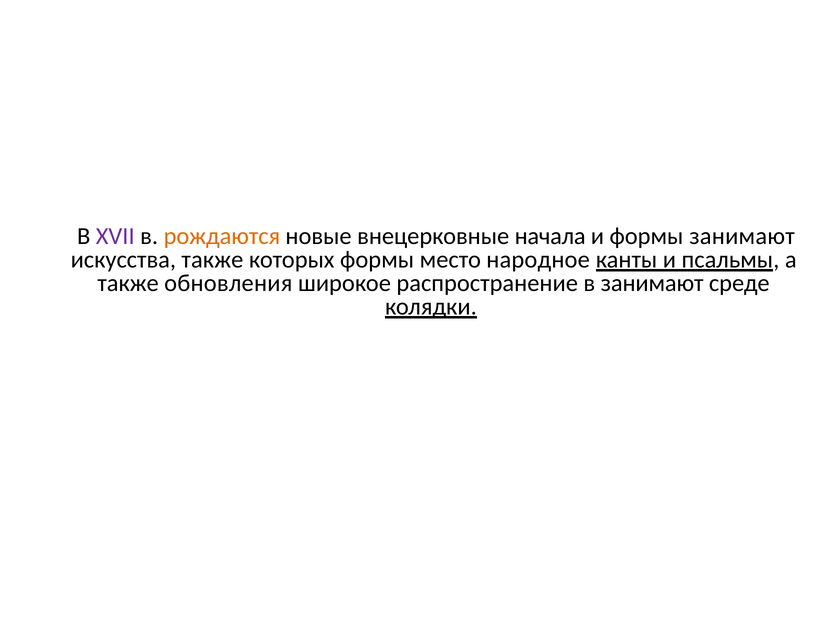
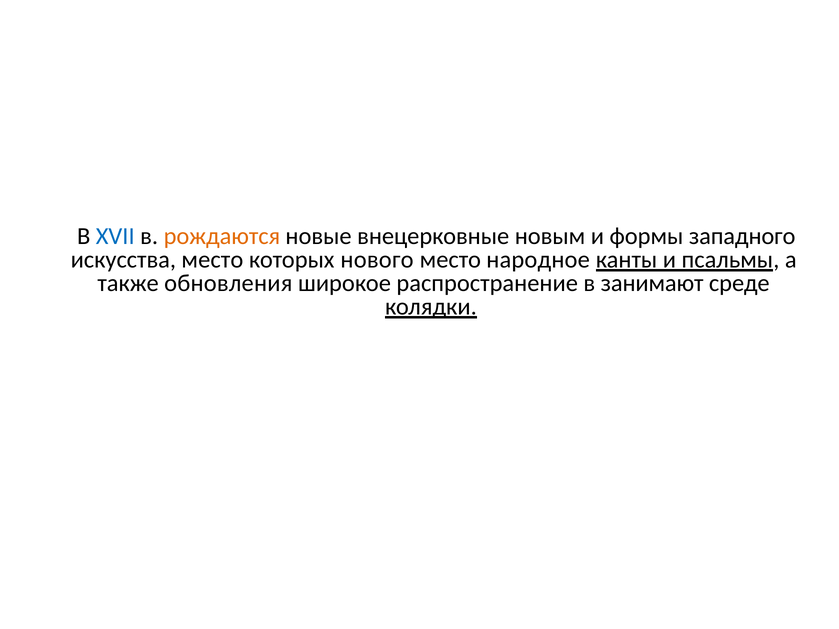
XVII colour: purple -> blue (115, 236)
начала: начала -> новым (550, 236)
формы занимают: занимают -> западного (742, 236)
искусства также: также -> место (212, 260)
которых формы: формы -> нового (377, 260)
